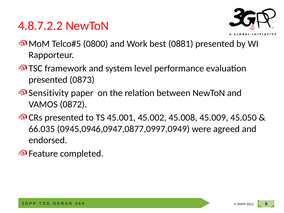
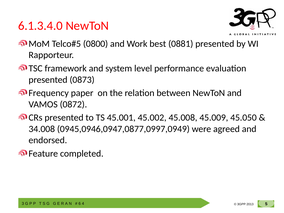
4.8.7.2.2: 4.8.7.2.2 -> 6.1.3.4.0 (40, 26)
Sensitivity: Sensitivity -> Frequency (49, 93)
66.035: 66.035 -> 34.008 (42, 129)
